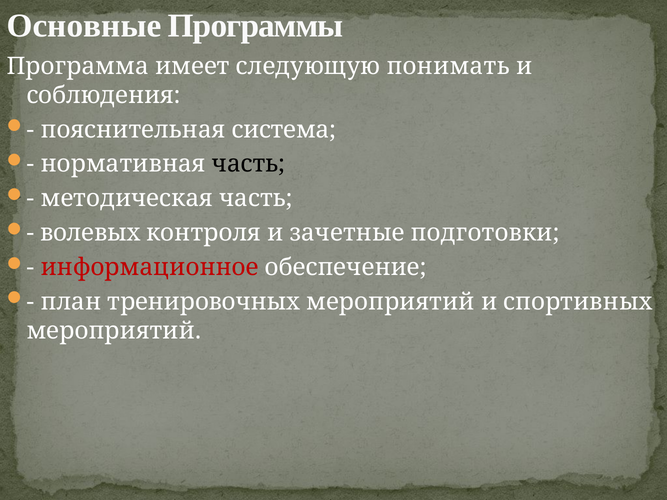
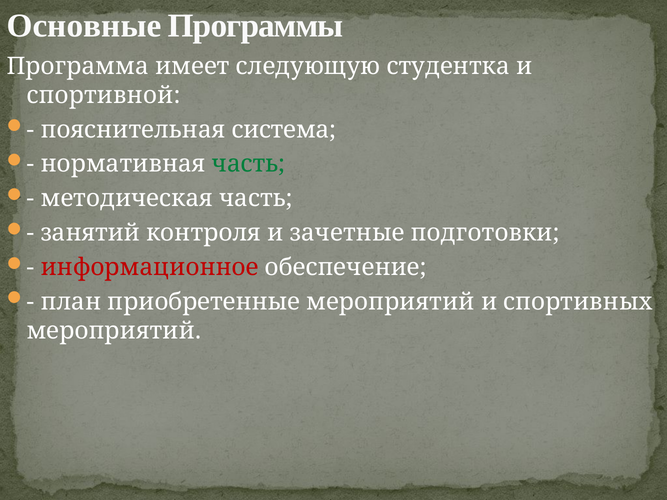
понимать: понимать -> студентка (448, 66)
соблюдения: соблюдения -> спортивной (104, 95)
часть colour: black -> green (249, 164)
волевых: волевых -> занятий (90, 233)
тренировочных: тренировочных -> приобретенные (204, 302)
